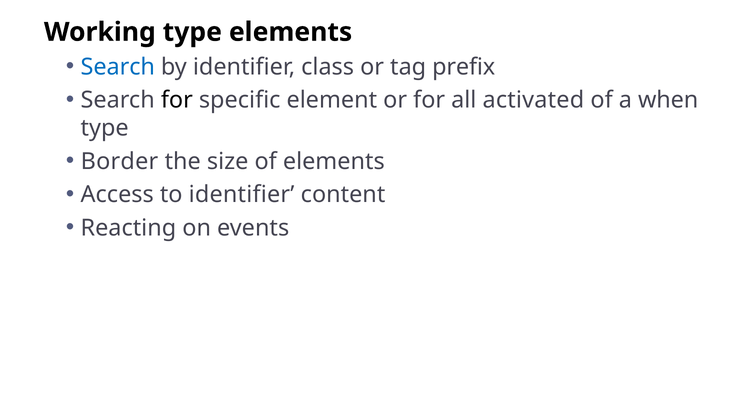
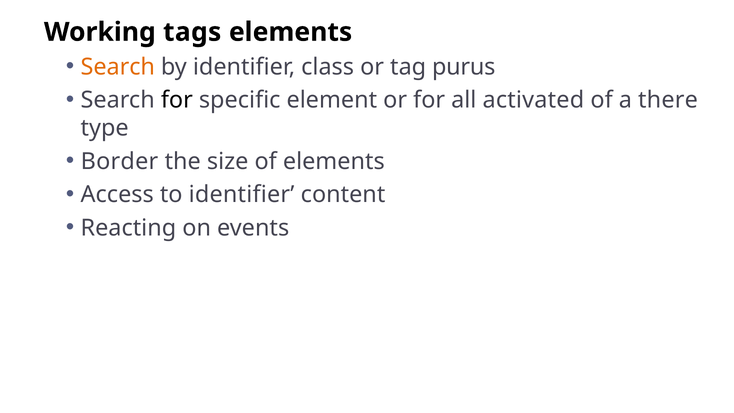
Working type: type -> tags (192, 32)
Search colour: blue -> orange (118, 67)
prefix: prefix -> purus (464, 67)
when: when -> there (668, 100)
